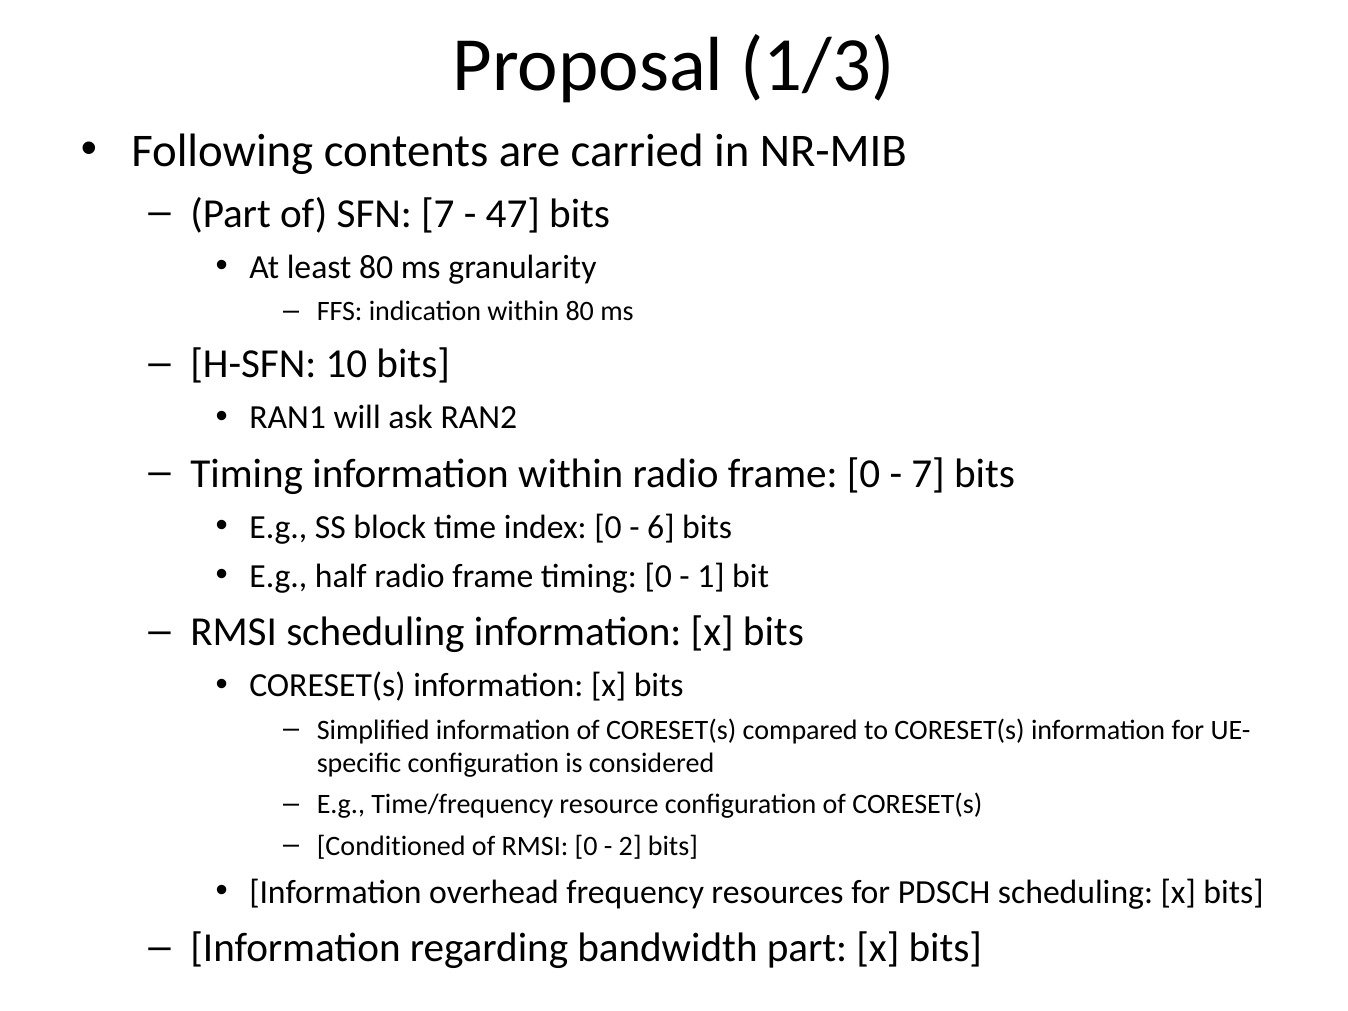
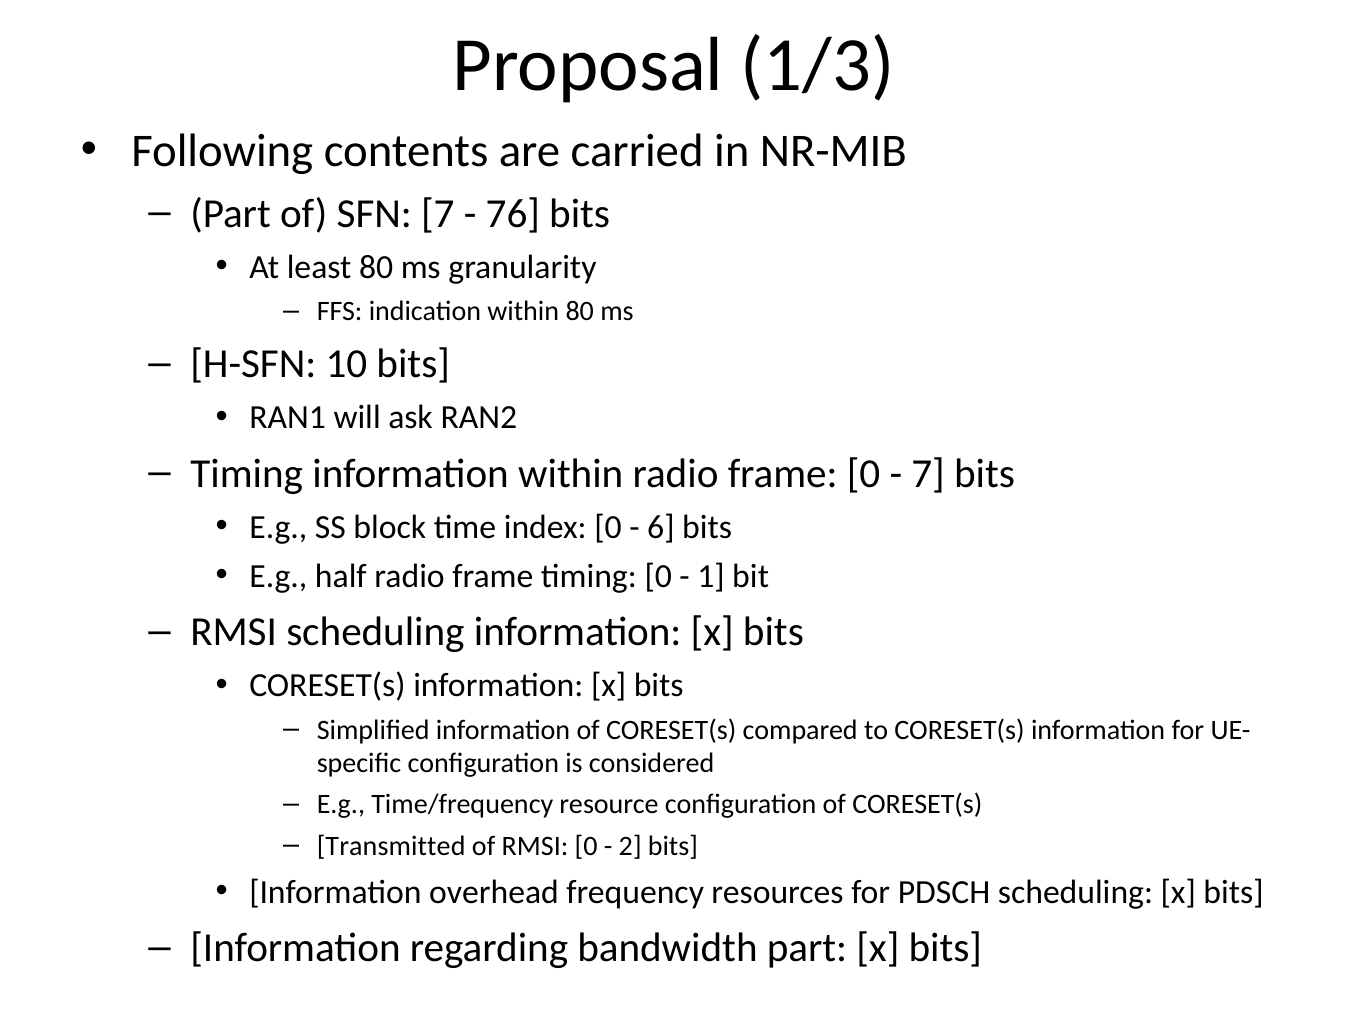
47: 47 -> 76 (513, 214)
Conditioned: Conditioned -> Transmitted (391, 846)
